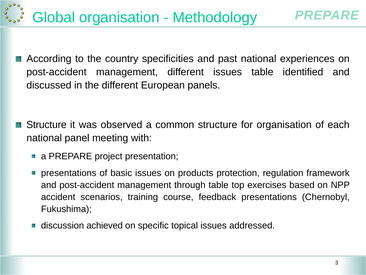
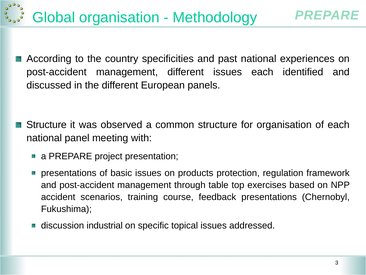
issues table: table -> each (262, 72)
achieved: achieved -> industrial (105, 225)
